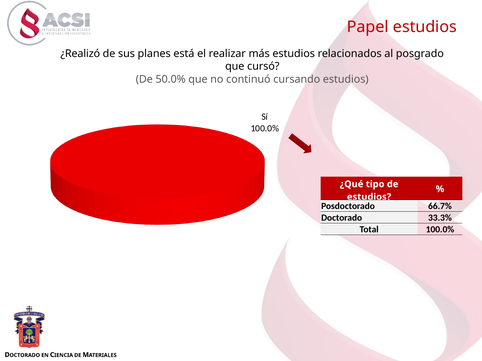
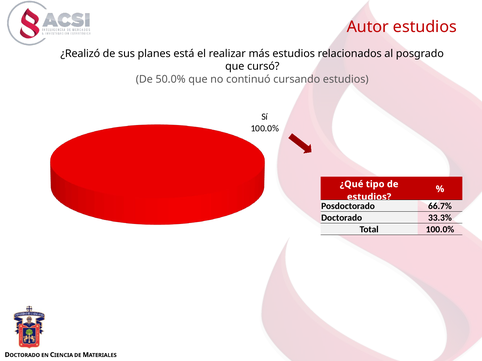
Papel: Papel -> Autor (368, 27)
